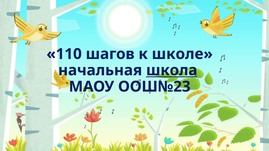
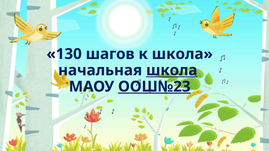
110: 110 -> 130 (64, 54)
к школе: школе -> школа (182, 54)
ООШ№23 underline: none -> present (154, 87)
